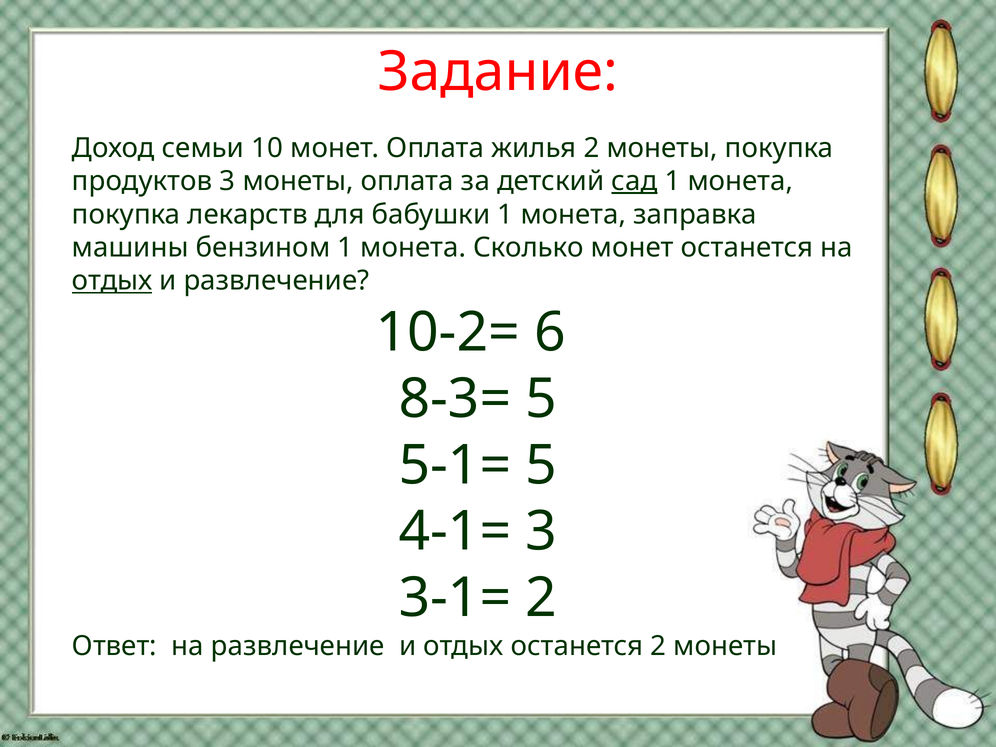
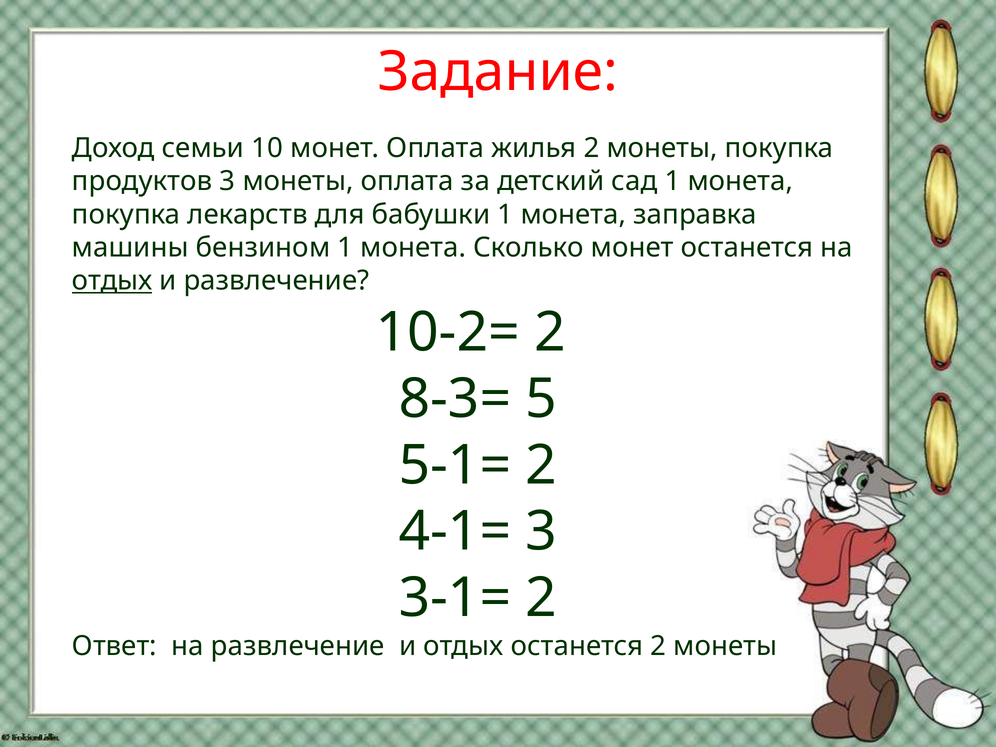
сад underline: present -> none (634, 181)
10-2= 6: 6 -> 2 (550, 333)
5-1= 5: 5 -> 2 (541, 465)
